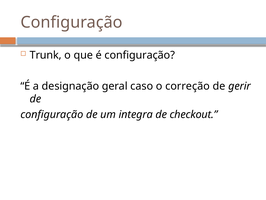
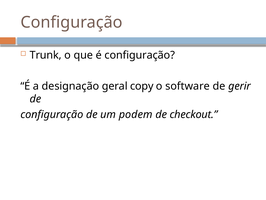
caso: caso -> copy (142, 86)
correção: correção -> software (188, 86)
integra: integra -> podem (136, 114)
